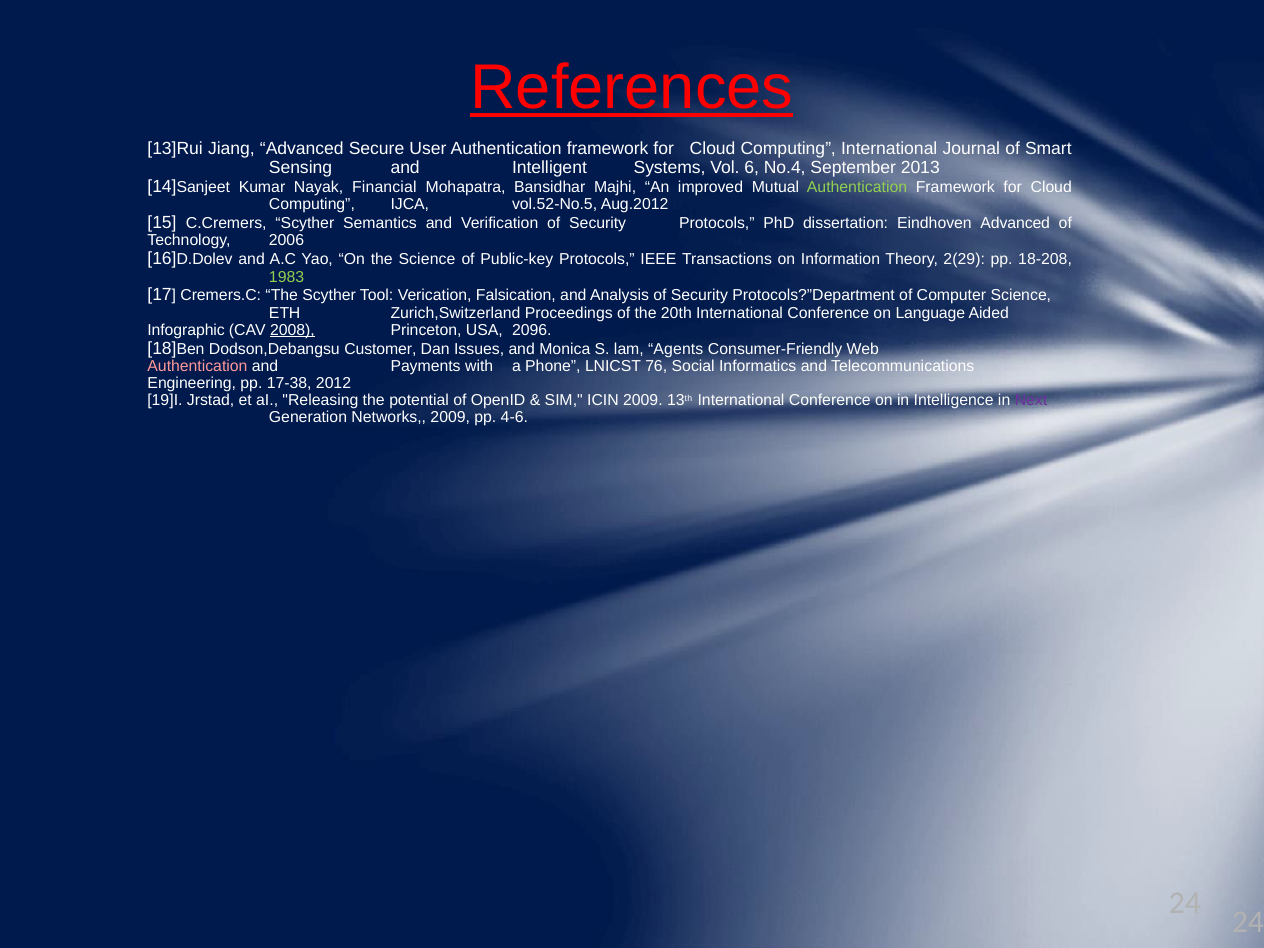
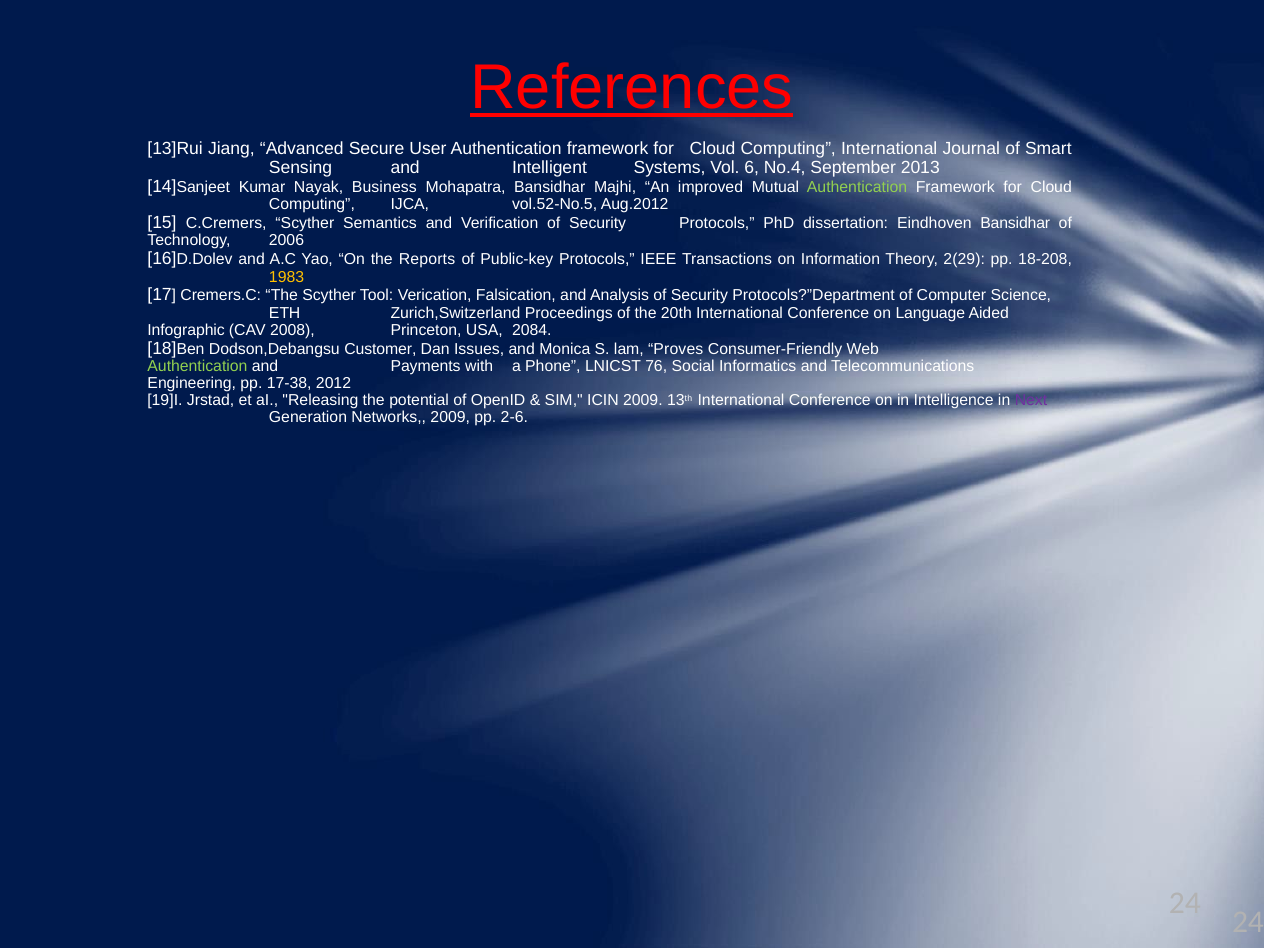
Financial: Financial -> Business (384, 187)
Eindhoven Advanced: Advanced -> Bansidhar (1015, 223)
the Science: Science -> Reports (427, 260)
1983 colour: light green -> yellow (287, 277)
2008 underline: present -> none (292, 330)
2096: 2096 -> 2084 (532, 330)
Agents: Agents -> Proves (676, 349)
Authentication colour: pink -> light green (197, 366)
4-6: 4-6 -> 2-6 (514, 418)
